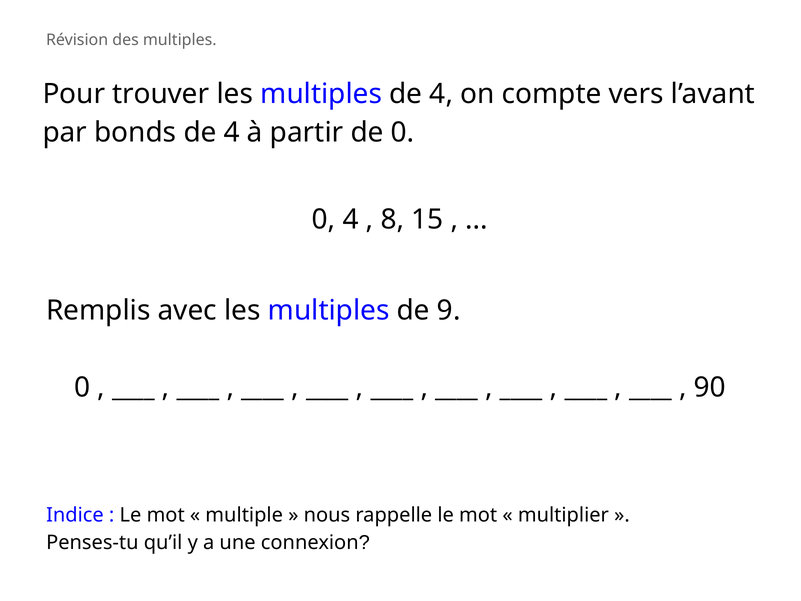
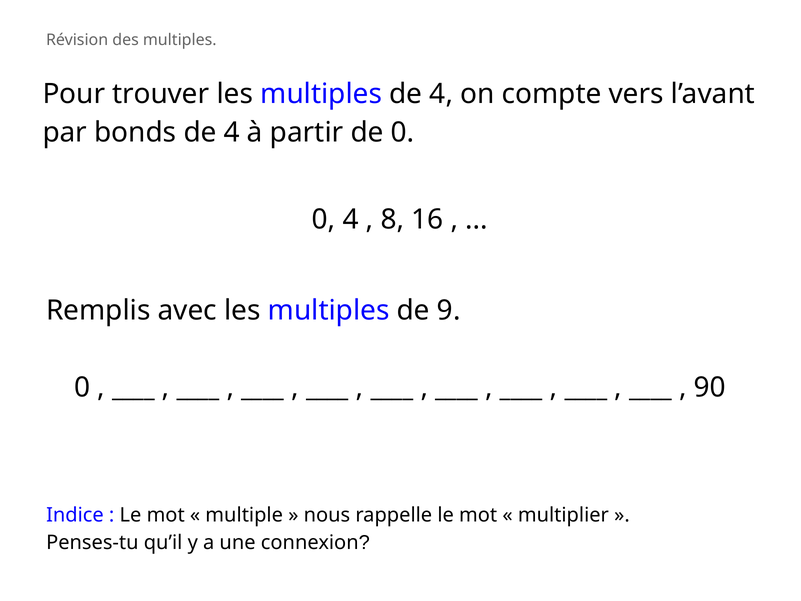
15: 15 -> 16 (427, 219)
